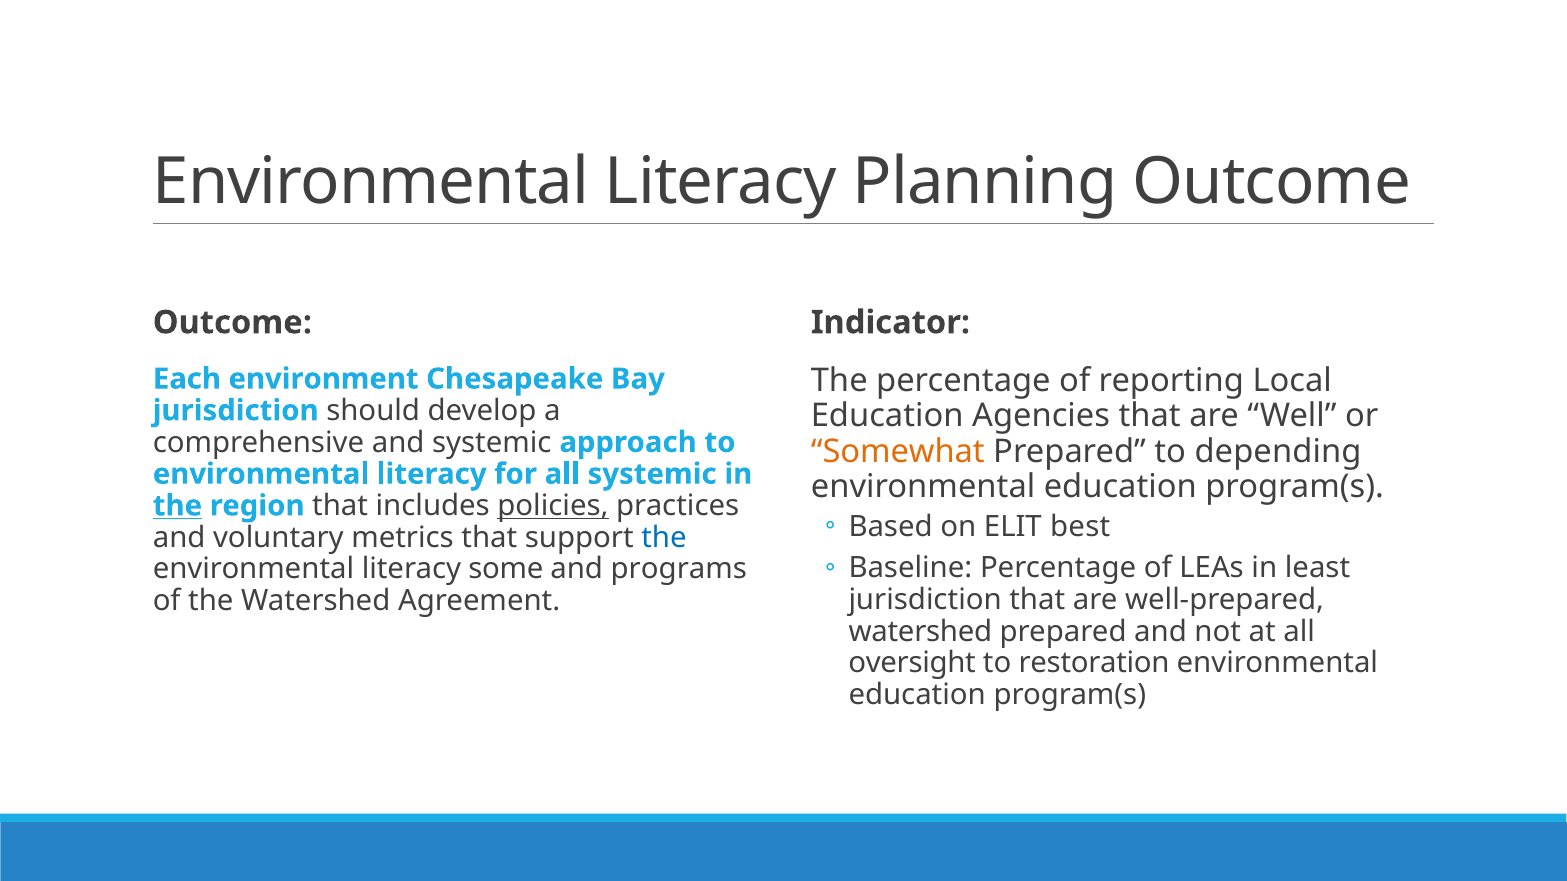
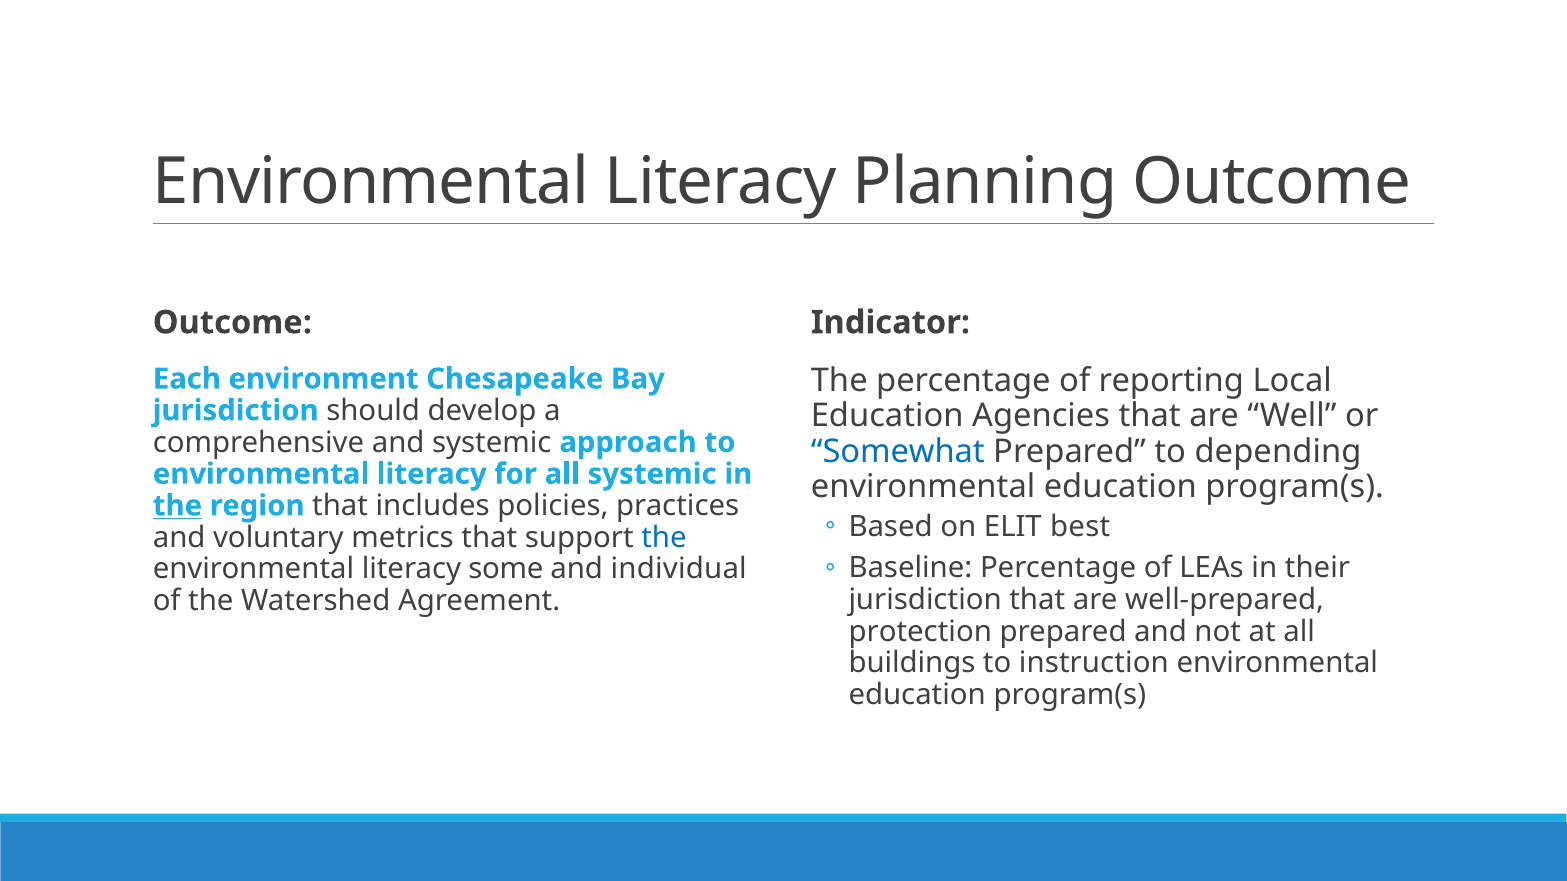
Somewhat colour: orange -> blue (898, 451)
policies underline: present -> none (553, 506)
least: least -> their (1317, 568)
programs: programs -> individual (679, 570)
watershed: watershed -> protection (920, 632)
oversight: oversight -> buildings (912, 664)
restoration: restoration -> instruction (1094, 664)
